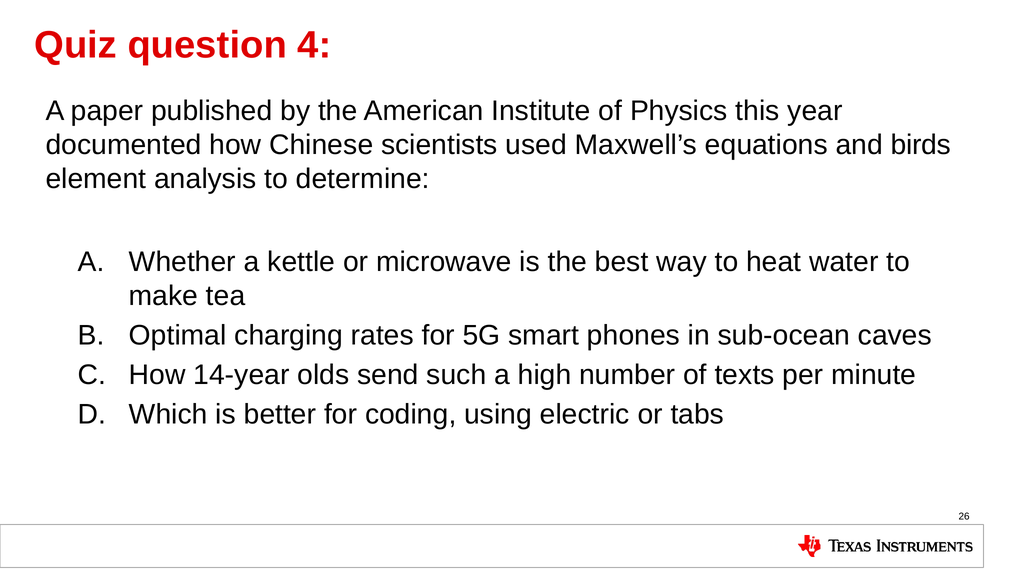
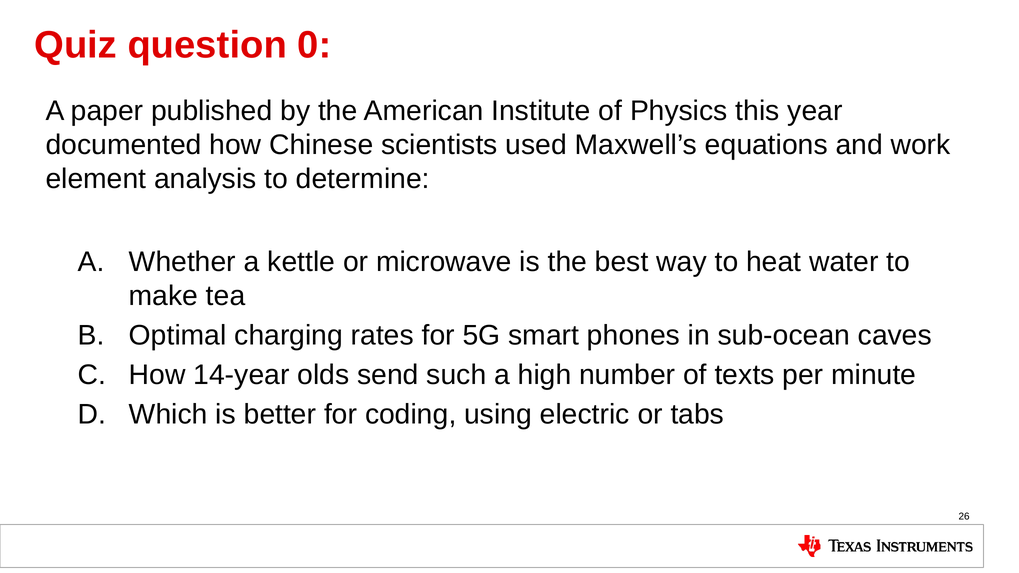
4: 4 -> 0 (314, 45)
birds: birds -> work (921, 145)
